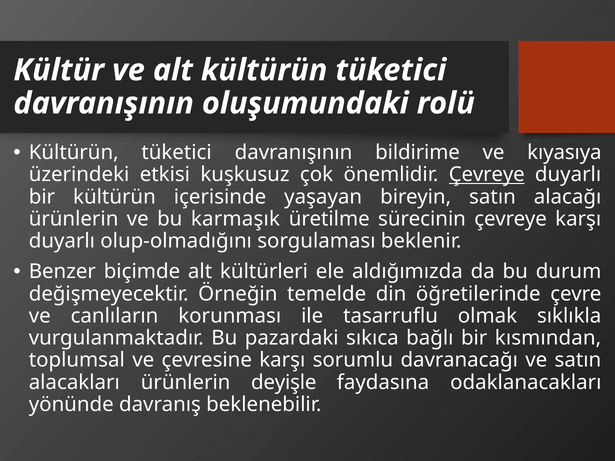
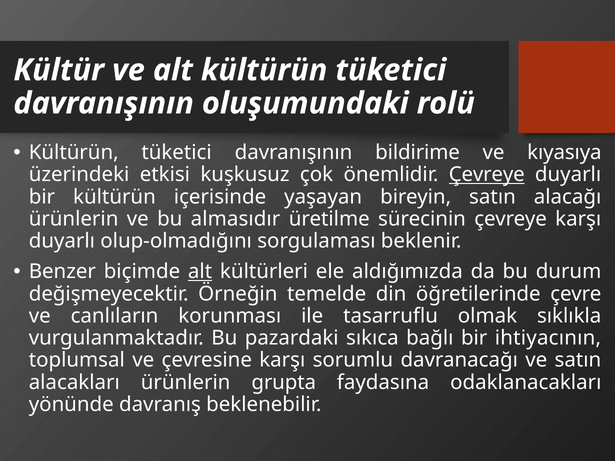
karmaşık: karmaşık -> almasıdır (236, 219)
alt underline: none -> present (200, 272)
kısmından: kısmından -> ihtiyacının (548, 338)
deyişle: deyişle -> grupta (284, 382)
